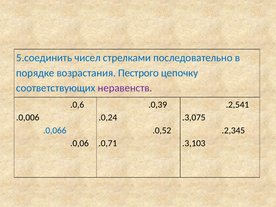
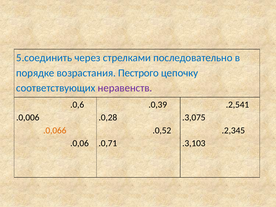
чисел: чисел -> через (88, 58)
.0,24: .0,24 -> .0,28 (108, 118)
.0,066 colour: blue -> orange (55, 130)
